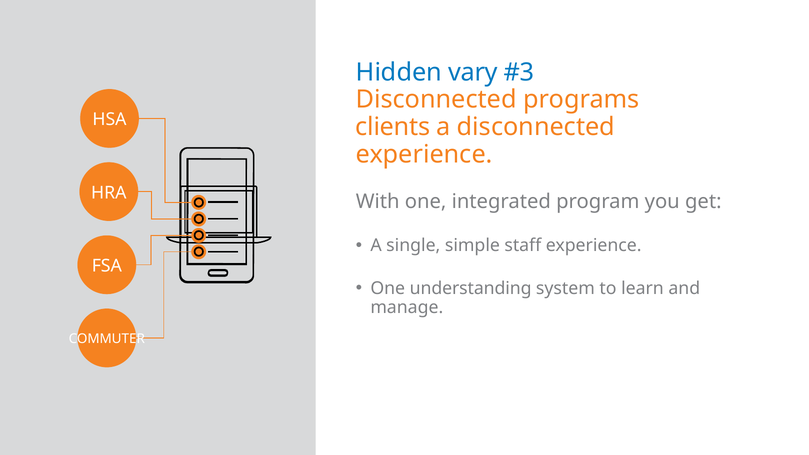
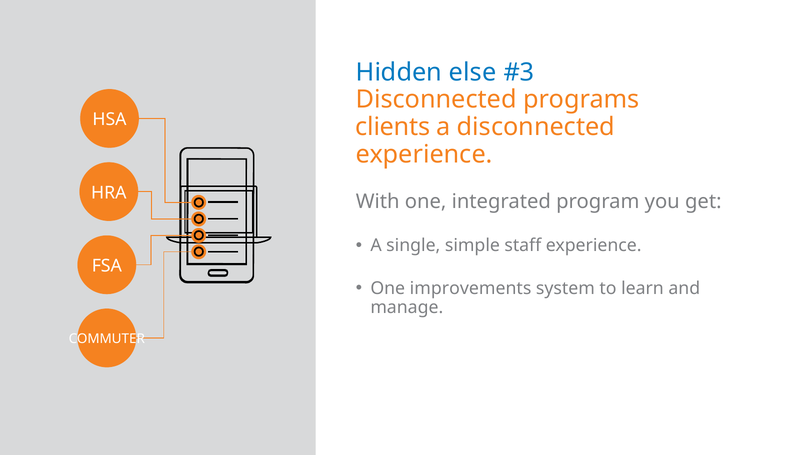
vary: vary -> else (473, 72)
understanding: understanding -> improvements (471, 288)
